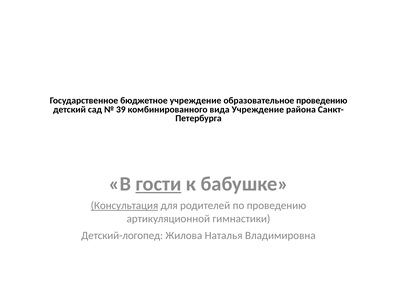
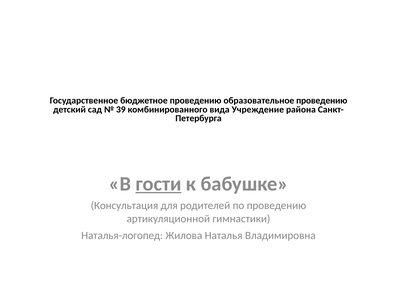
бюджетное учреждение: учреждение -> проведению (196, 101)
Консультация underline: present -> none (124, 206)
Детский-логопед: Детский-логопед -> Наталья-логопед (122, 236)
